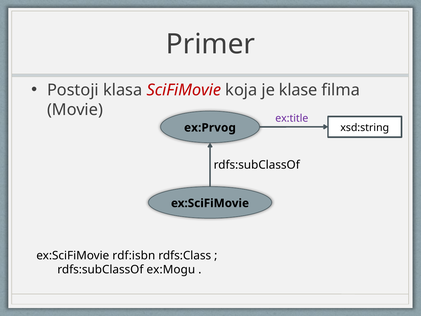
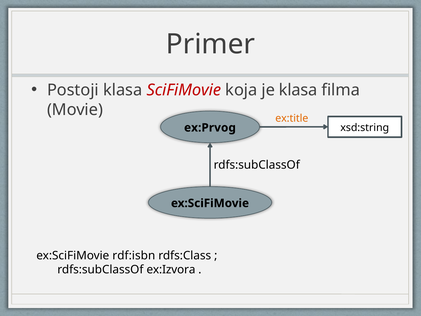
je klase: klase -> klasa (298, 90)
ex:title colour: purple -> orange (292, 118)
ex:Mogu: ex:Mogu -> ex:Izvora (171, 270)
